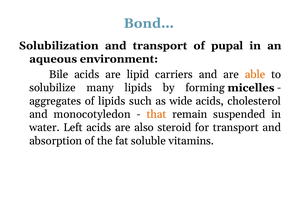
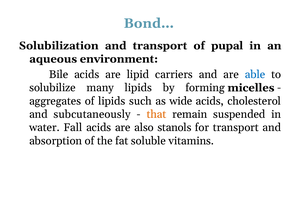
able colour: orange -> blue (255, 75)
monocotyledon: monocotyledon -> subcutaneously (92, 114)
Left: Left -> Fall (73, 128)
steroid: steroid -> stanols (174, 128)
